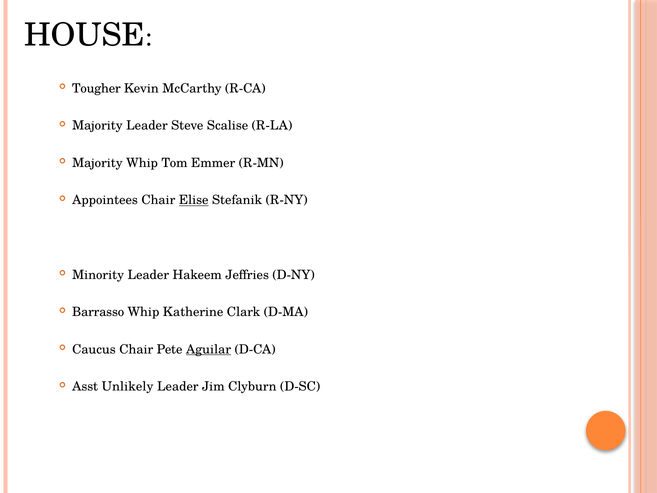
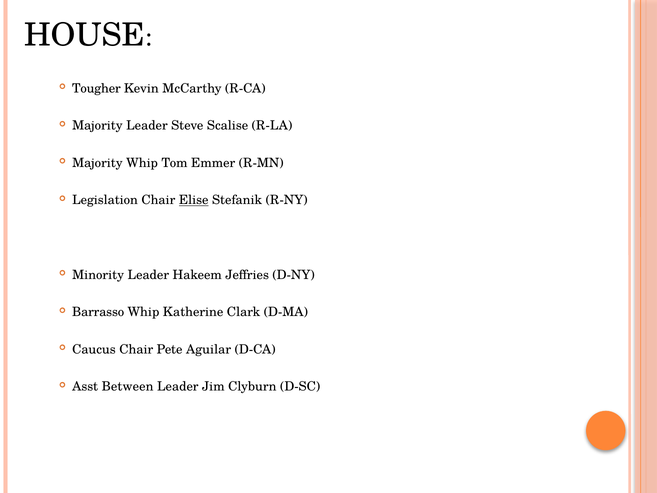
Appointees: Appointees -> Legislation (105, 200)
Aguilar underline: present -> none (209, 349)
Unlikely: Unlikely -> Between (128, 386)
